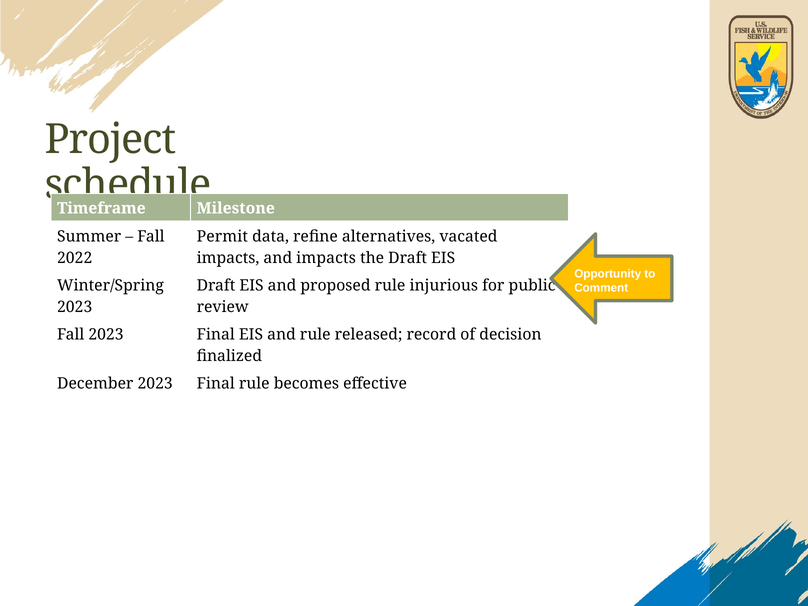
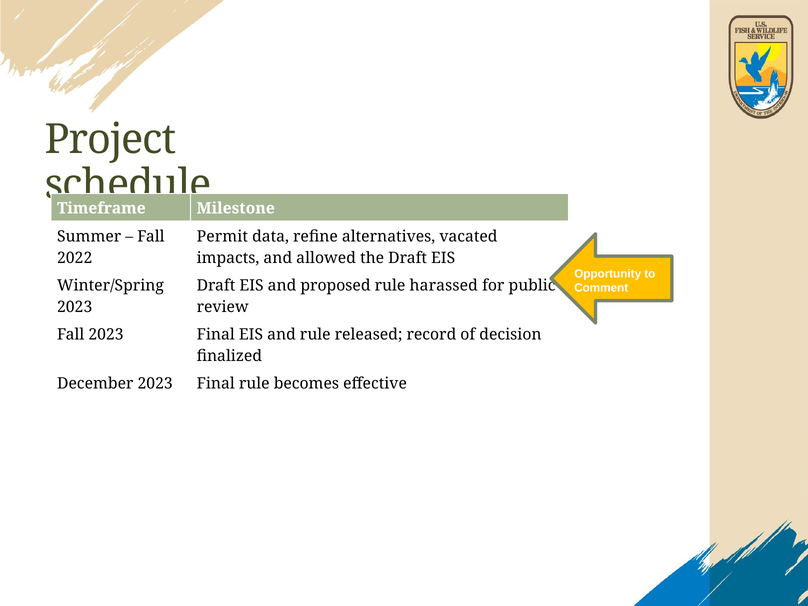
and impacts: impacts -> allowed (326, 258)
injurious: injurious -> harassed (444, 286)
